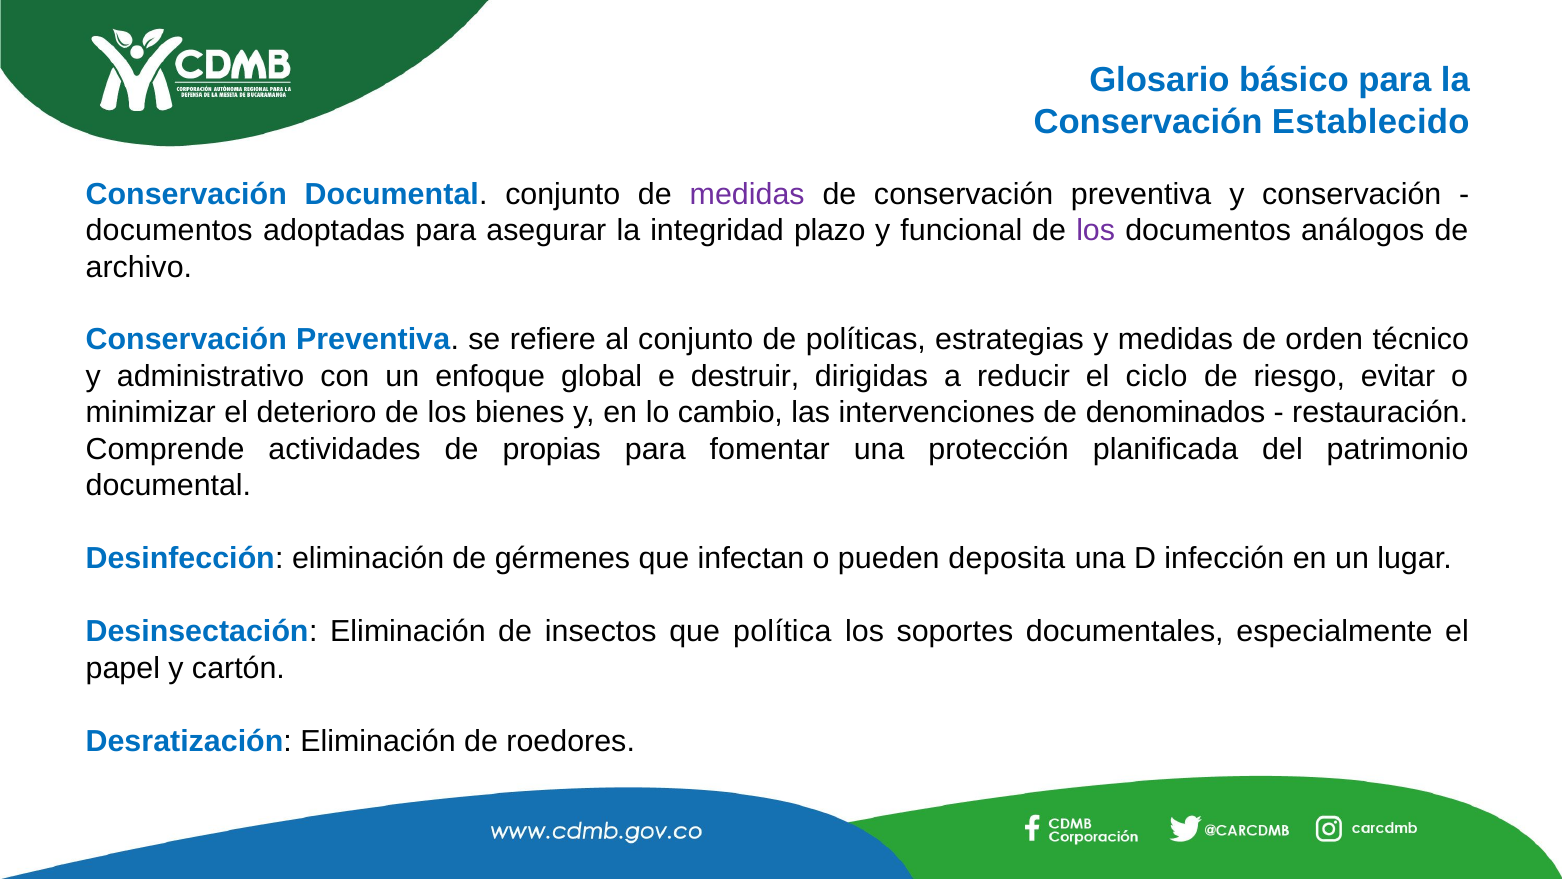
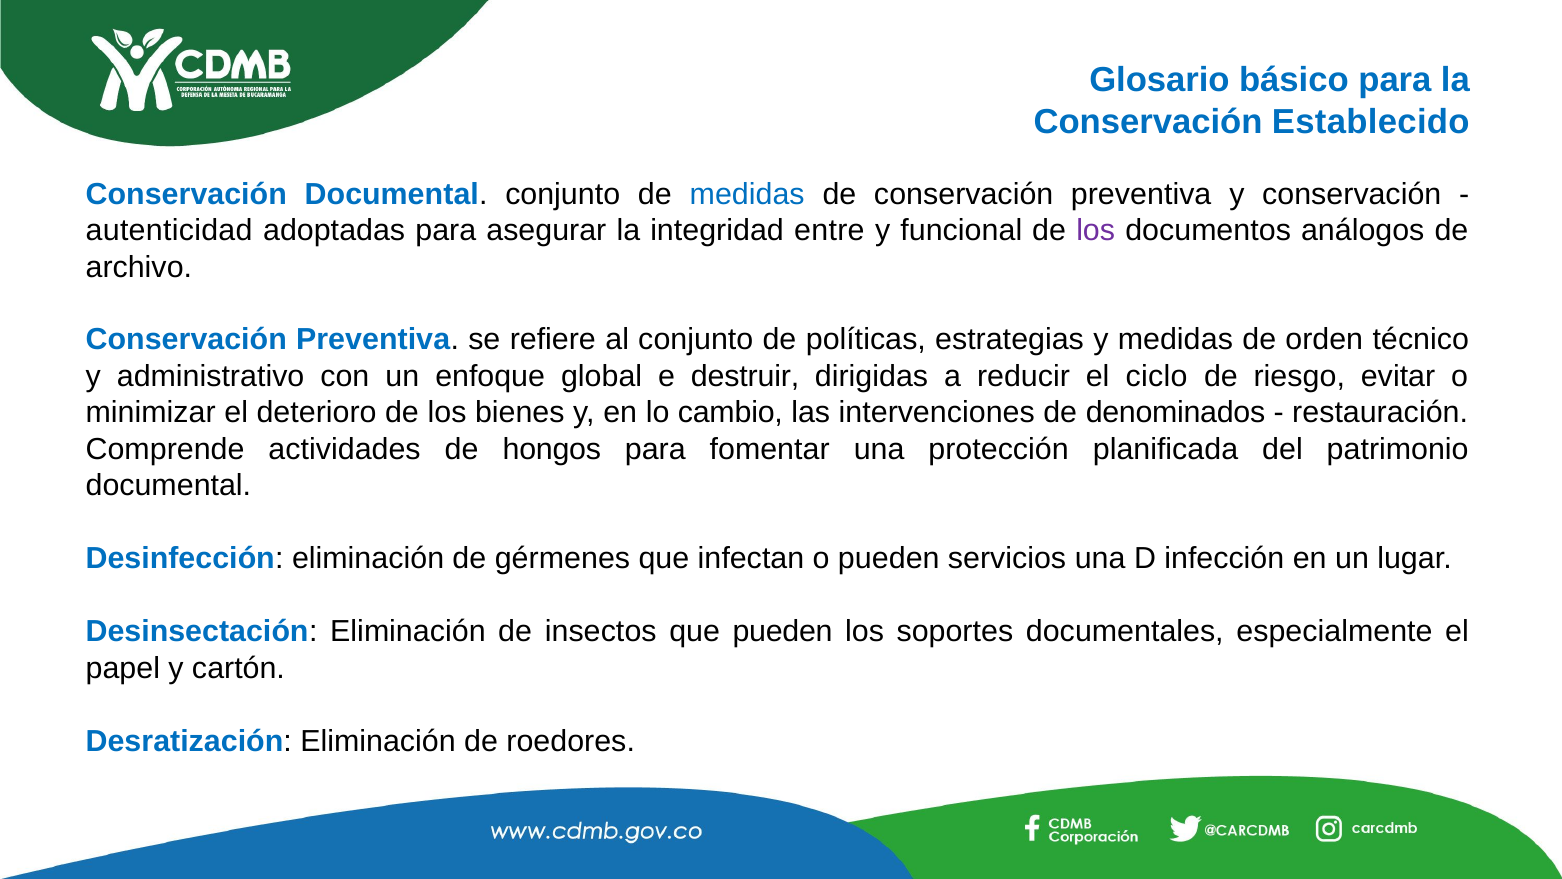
medidas colour: purple -> blue (747, 194)
documentos: documentos -> autenticidad (169, 230)
plazo: plazo -> entre (829, 230)
propias: propias -> hongos (552, 449)
deposita: deposita -> servicios (1007, 559)
que política: política -> pueden (783, 632)
